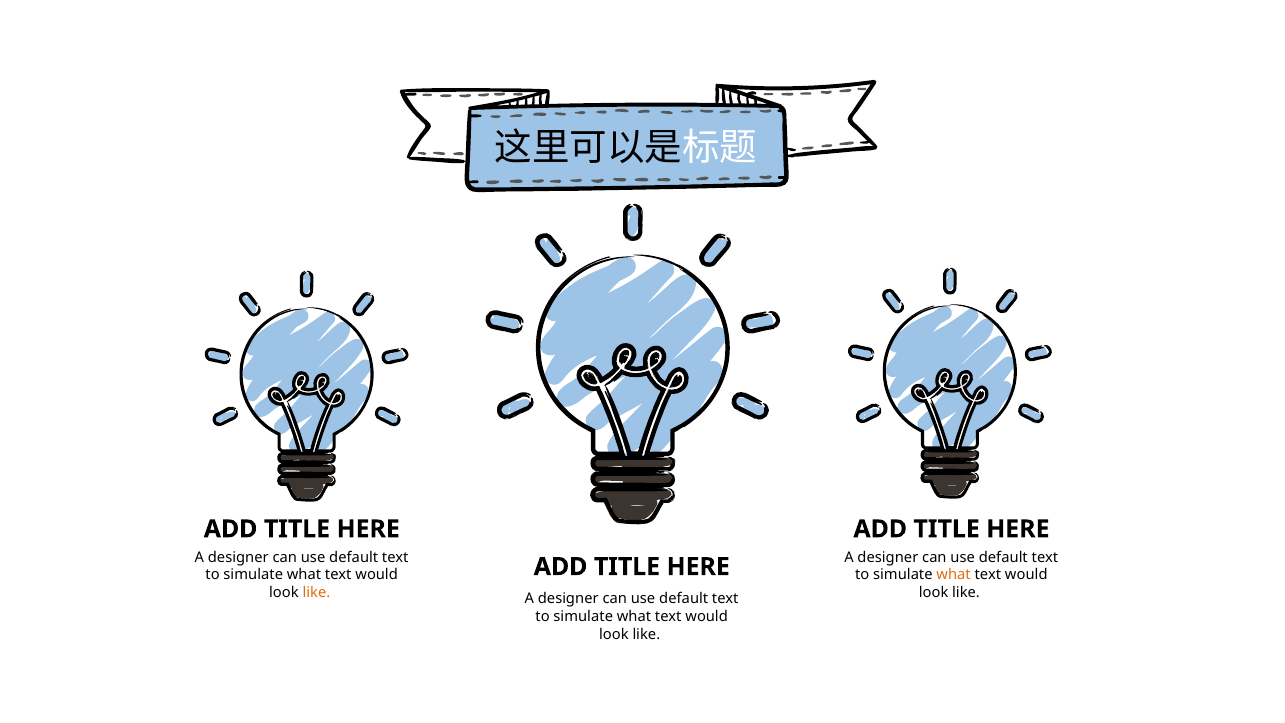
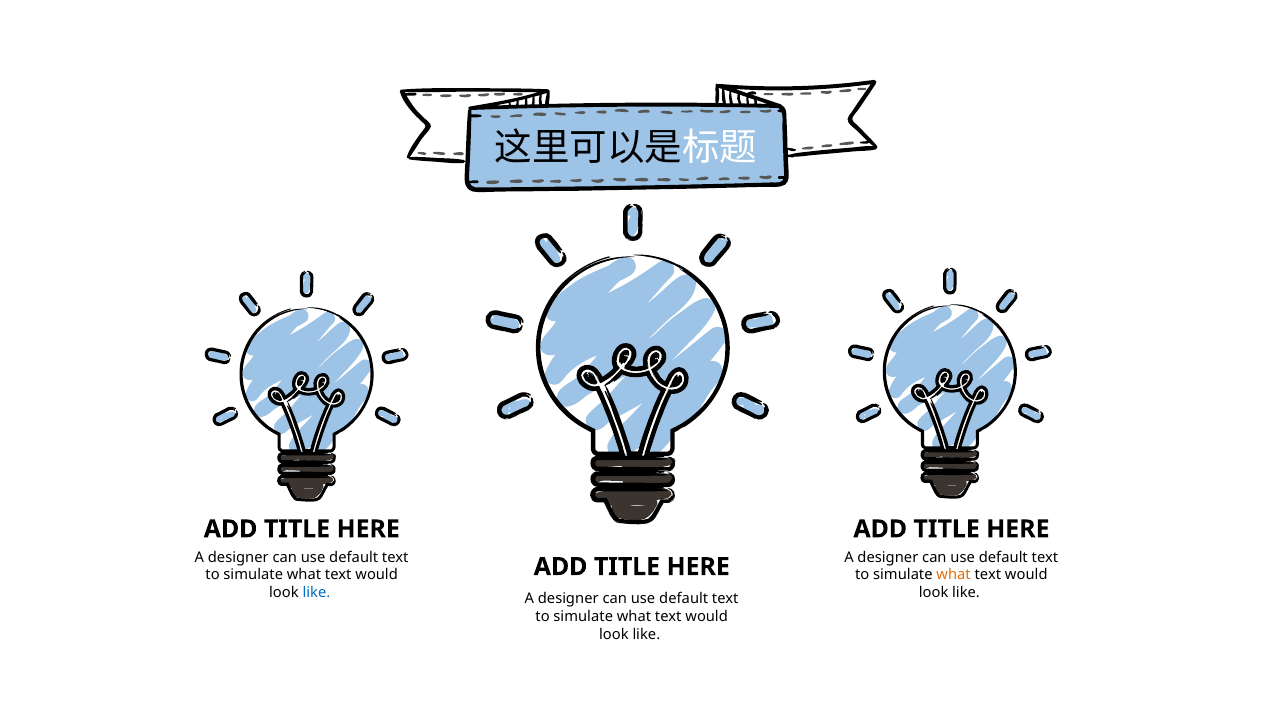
like colour: orange -> blue (316, 593)
